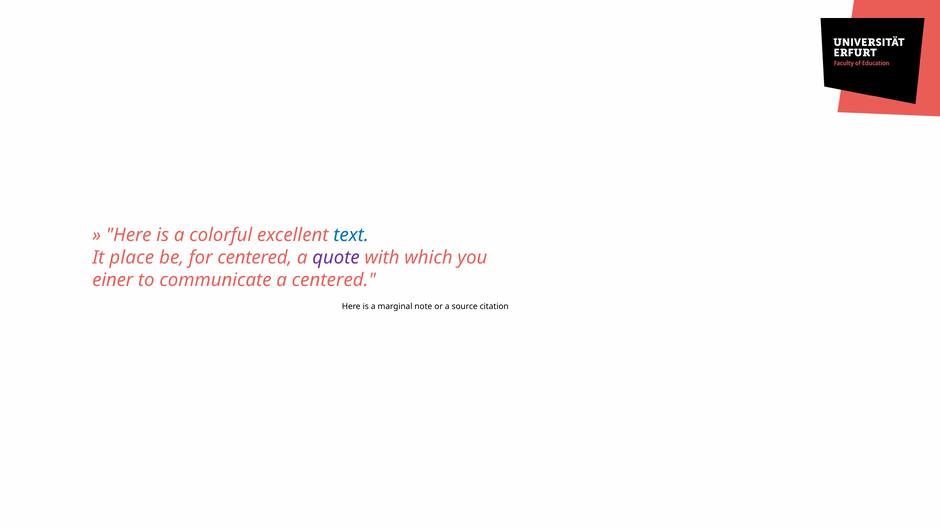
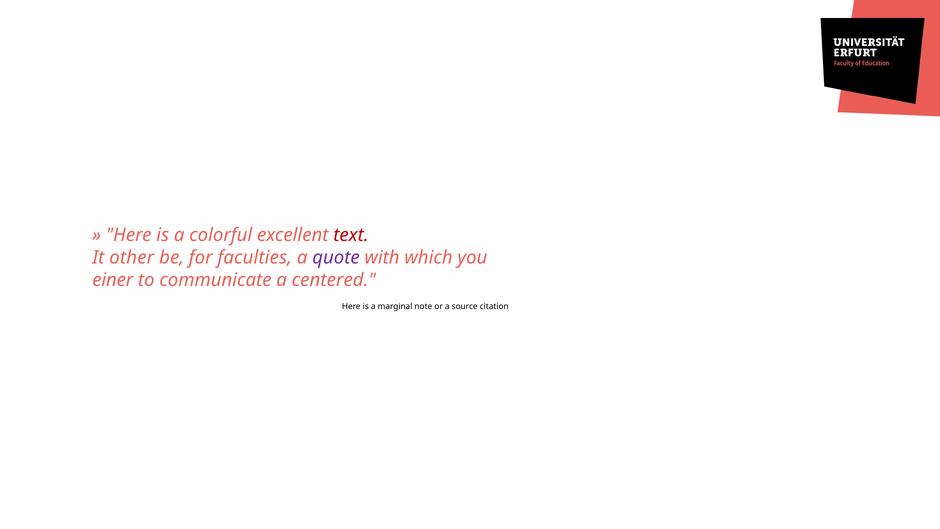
text colour: blue -> red (351, 235)
place: place -> other (132, 257)
for centered: centered -> faculties (255, 257)
